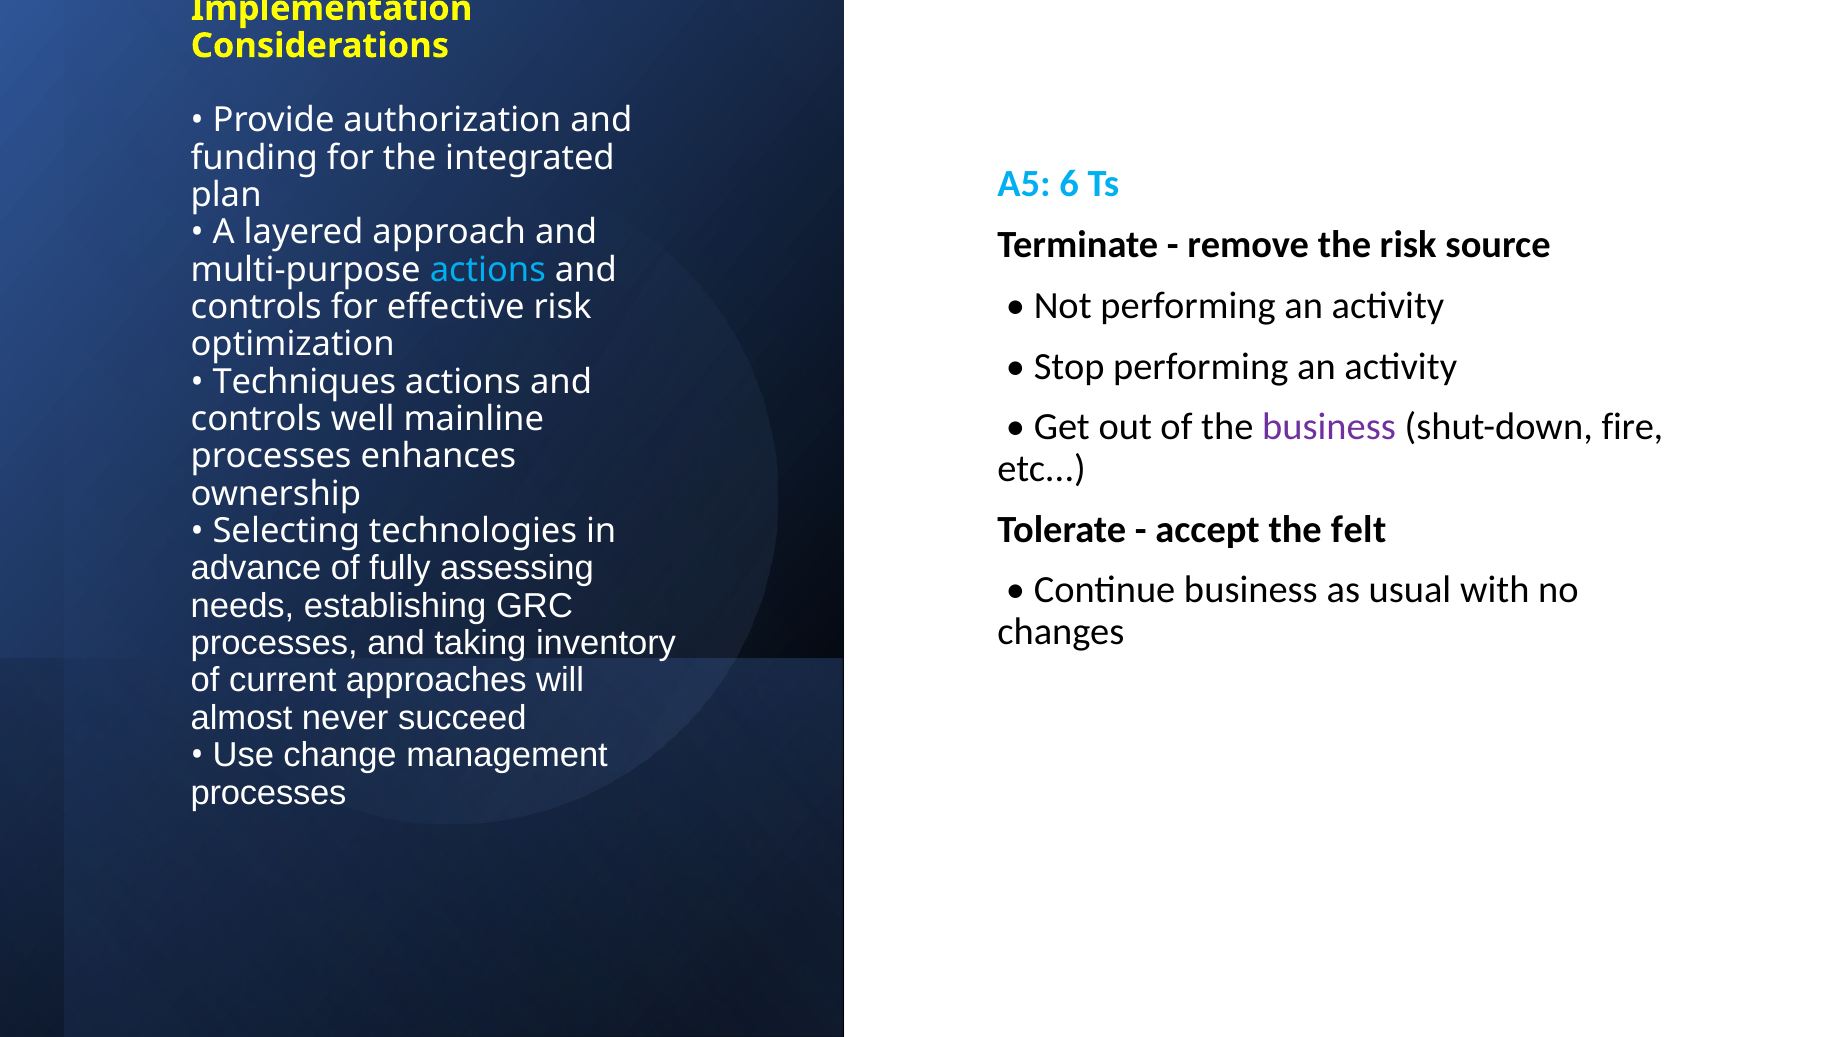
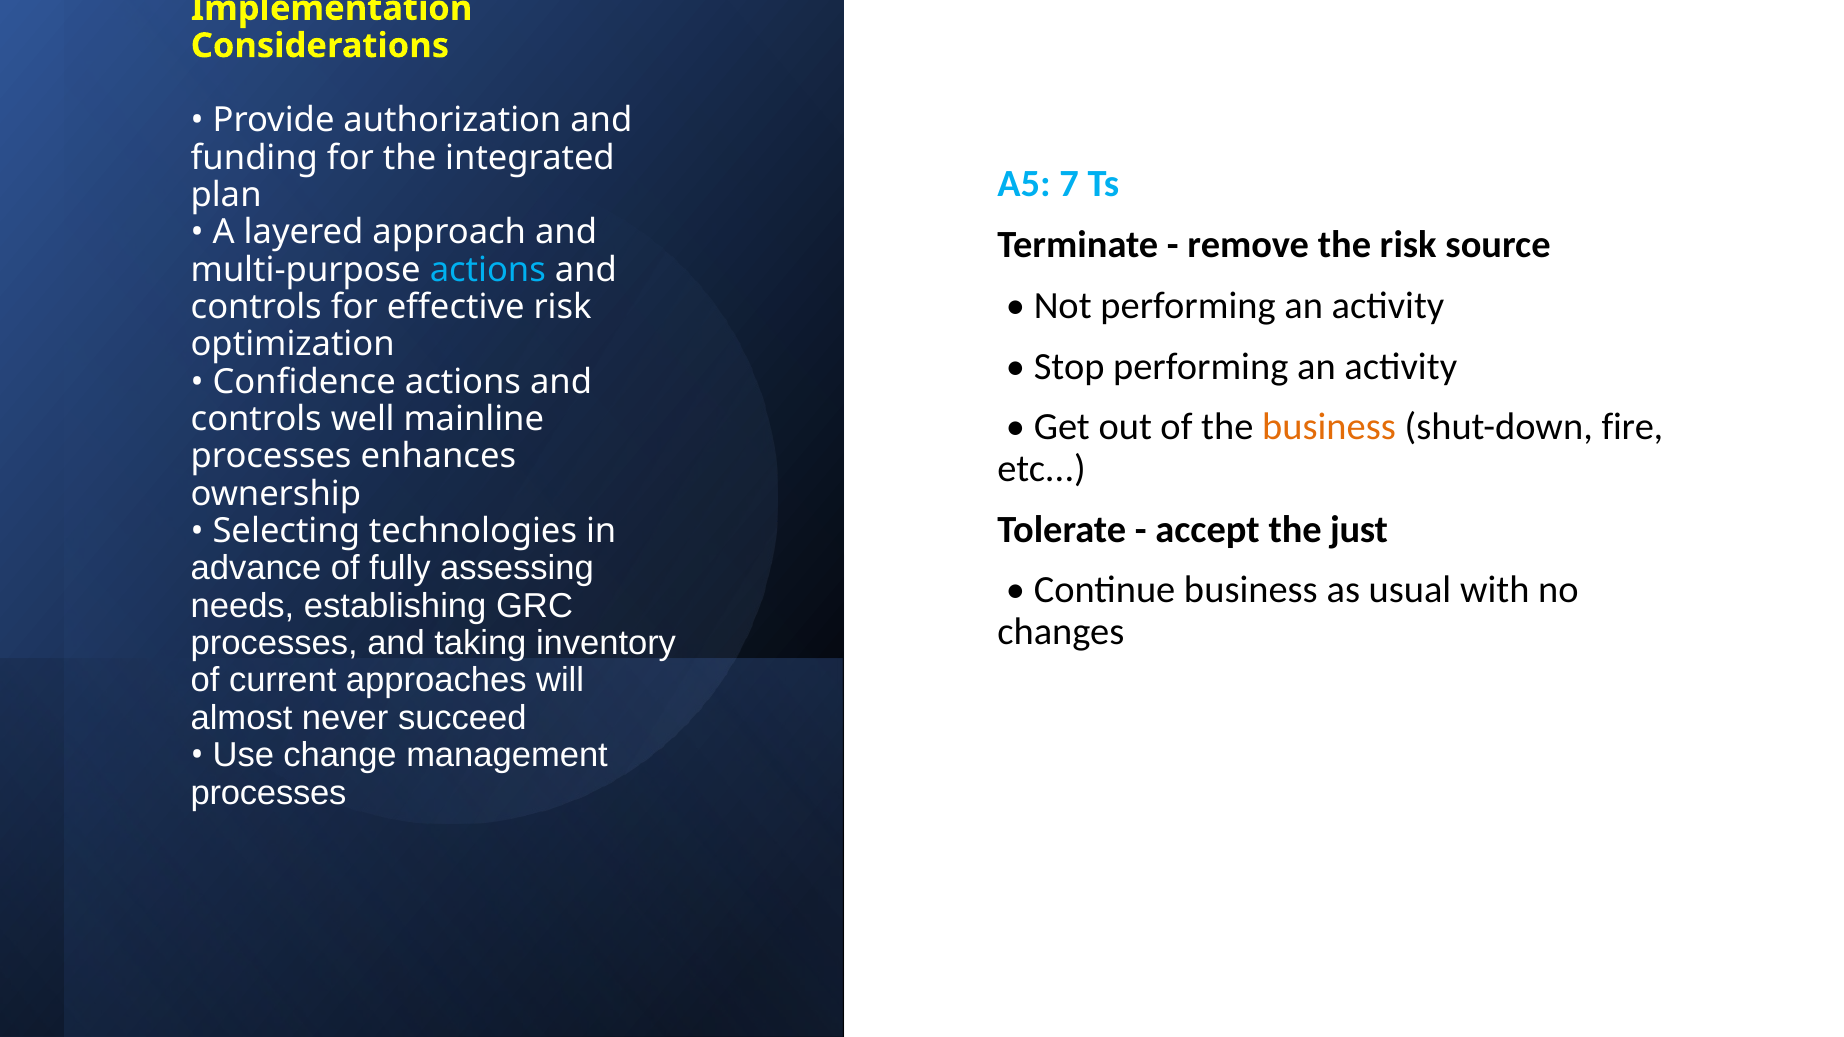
6: 6 -> 7 (1069, 184)
Techniques: Techniques -> Confidence (304, 382)
business colour: purple -> orange (1329, 427)
felt: felt -> just (1359, 530)
